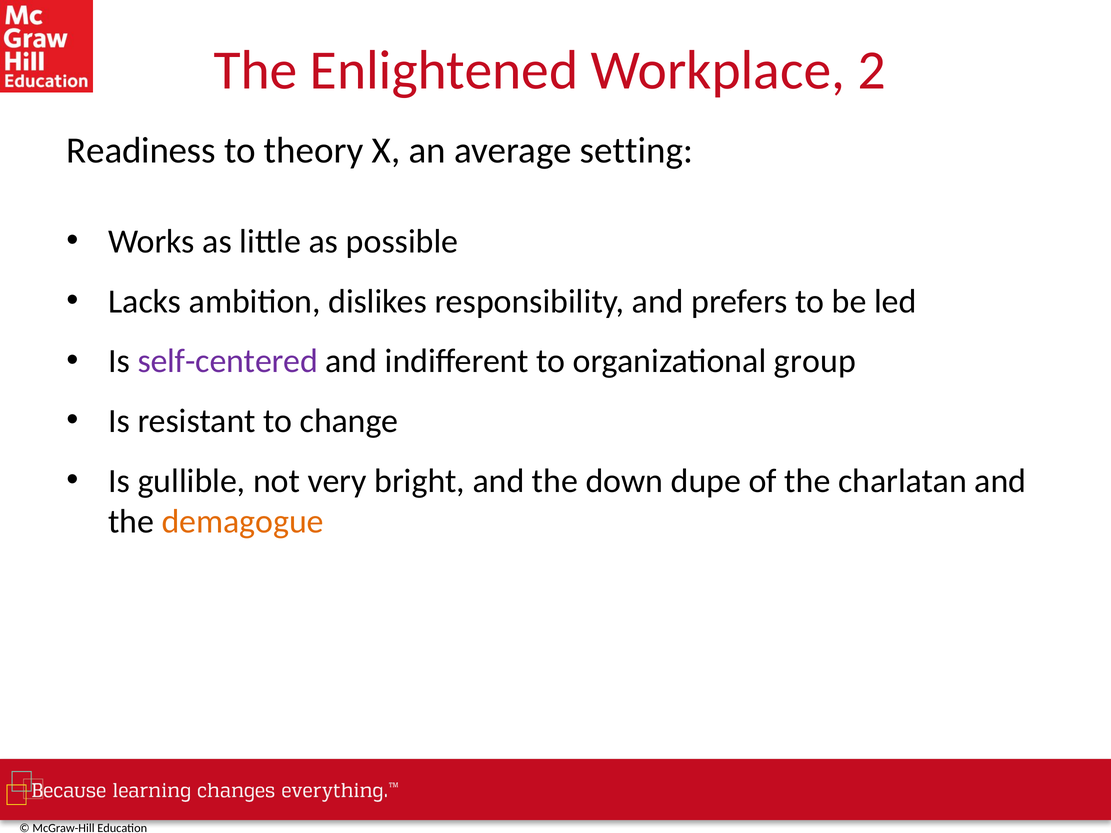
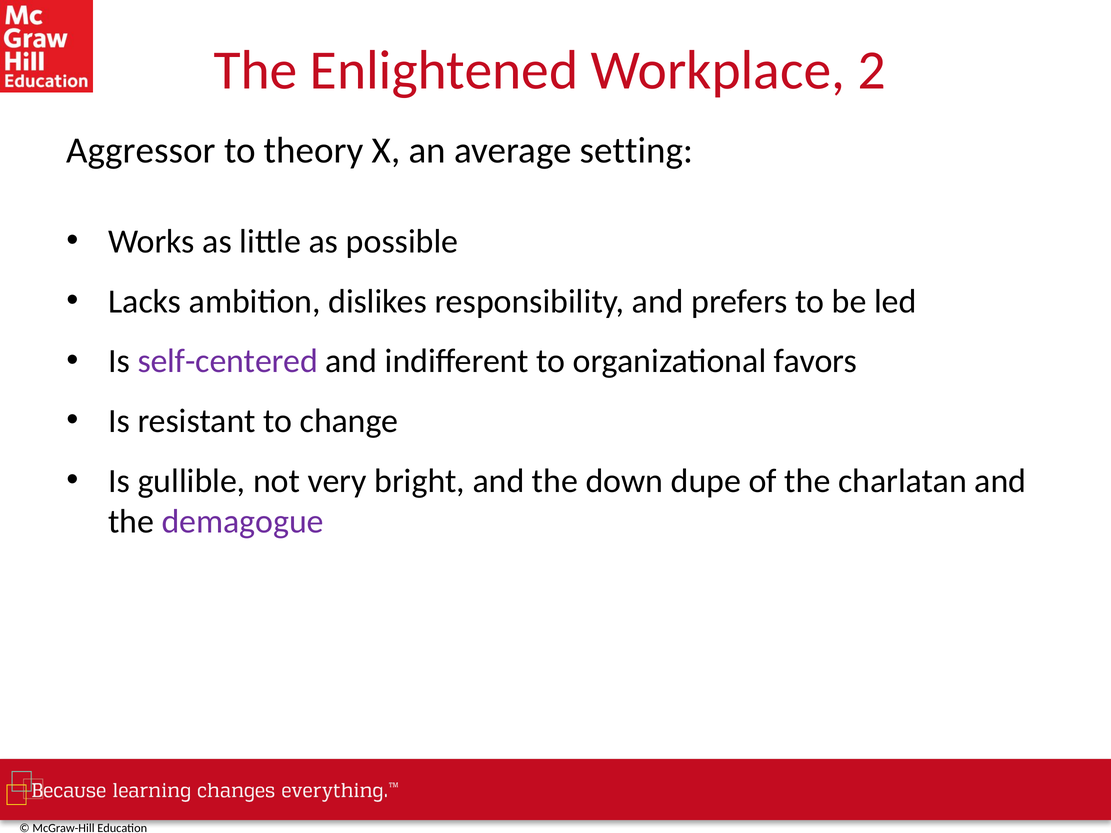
Readiness: Readiness -> Aggressor (141, 151)
group: group -> favors (815, 361)
demagogue colour: orange -> purple (243, 522)
